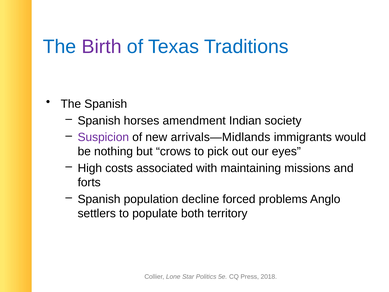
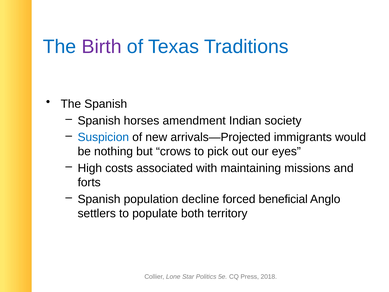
Suspicion colour: purple -> blue (103, 137)
arrivals—Midlands: arrivals—Midlands -> arrivals—Projected (221, 137)
problems: problems -> beneficial (283, 199)
